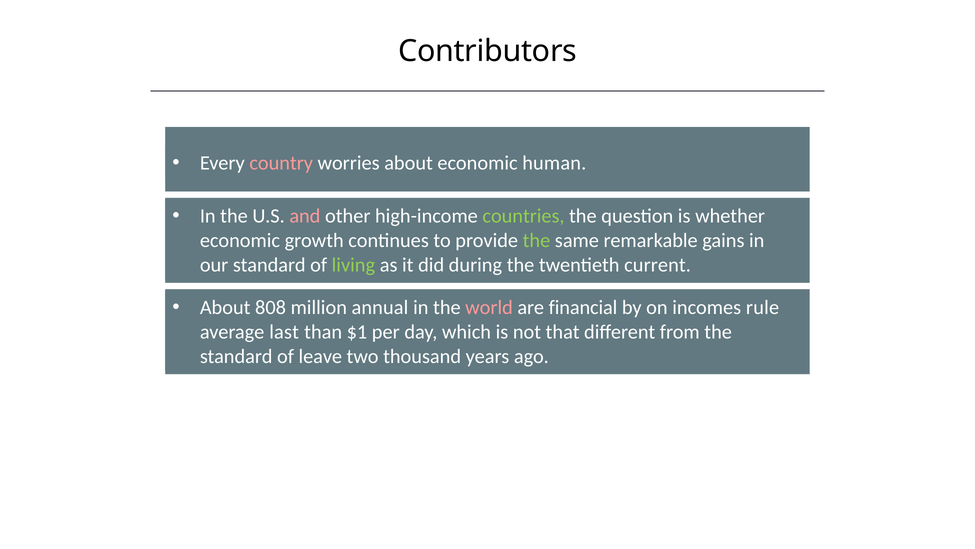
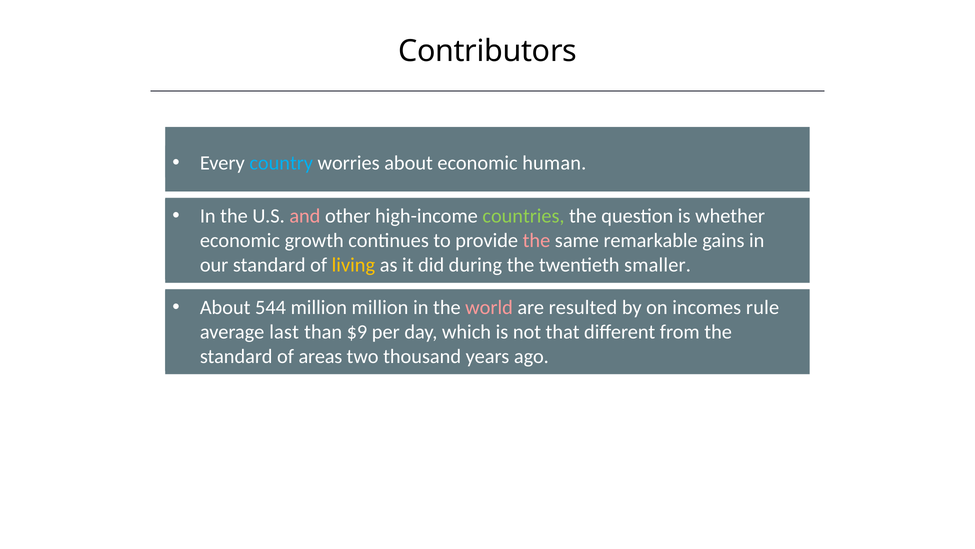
country colour: pink -> light blue (281, 163)
the colour: light green -> pink (536, 240)
living colour: light green -> yellow (353, 265)
current: current -> smaller (658, 265)
808: 808 -> 544 (271, 307)
million annual: annual -> million (380, 307)
financial: financial -> resulted (583, 307)
$1: $1 -> $9 (357, 332)
leave: leave -> areas (320, 356)
